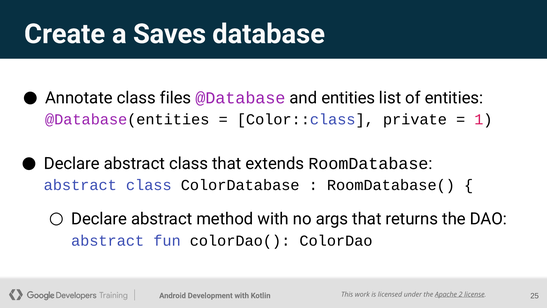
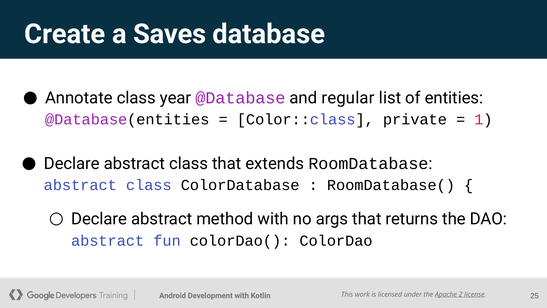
files: files -> year (176, 98)
and entities: entities -> regular (348, 98)
